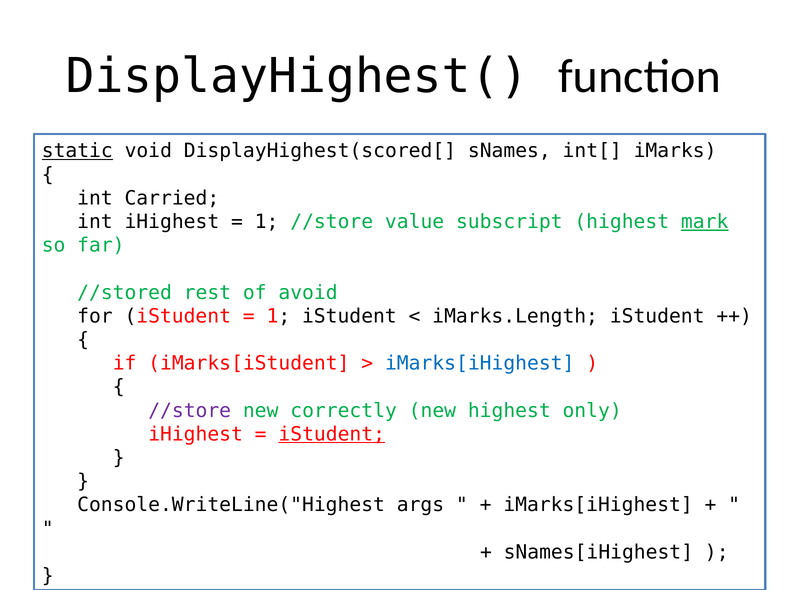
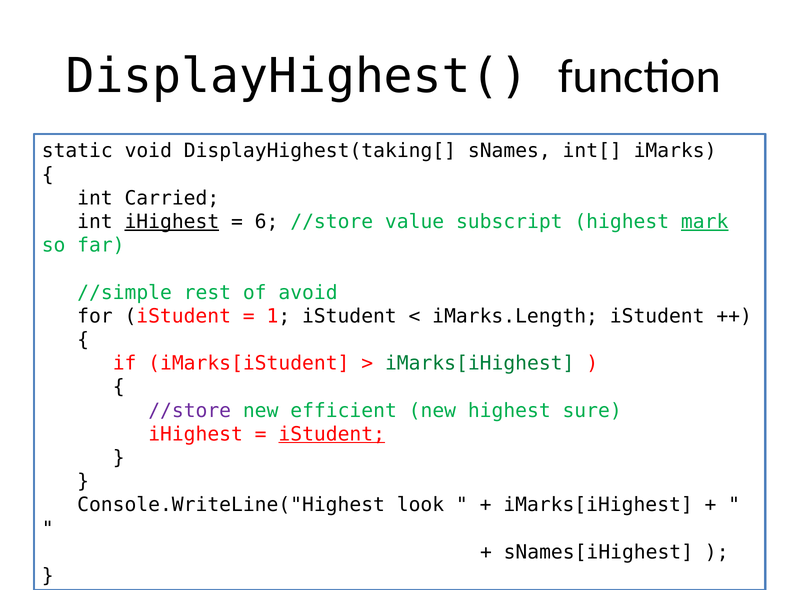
static underline: present -> none (77, 151)
DisplayHighest(scored[: DisplayHighest(scored[ -> DisplayHighest(taking[ (320, 151)
iHighest underline: none -> present (172, 222)
1: 1 -> 6 (267, 222)
//stored: //stored -> //simple (125, 293)
iMarks[iHighest colour: blue -> green (480, 363)
correctly: correctly -> efficient (344, 411)
only: only -> sure (592, 411)
args: args -> look (420, 505)
